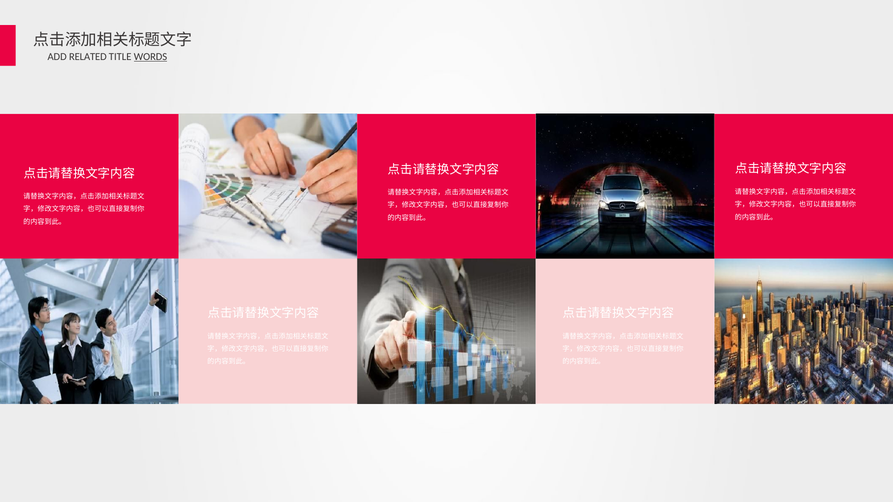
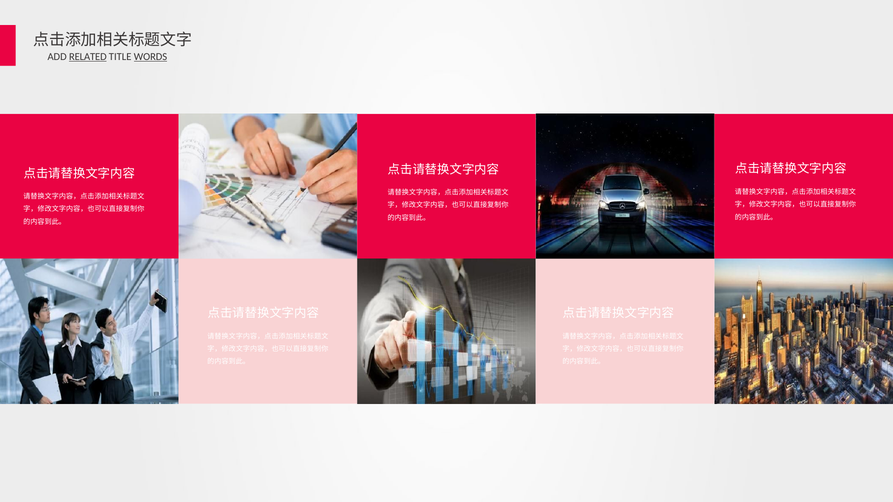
RELATED underline: none -> present (88, 57)
